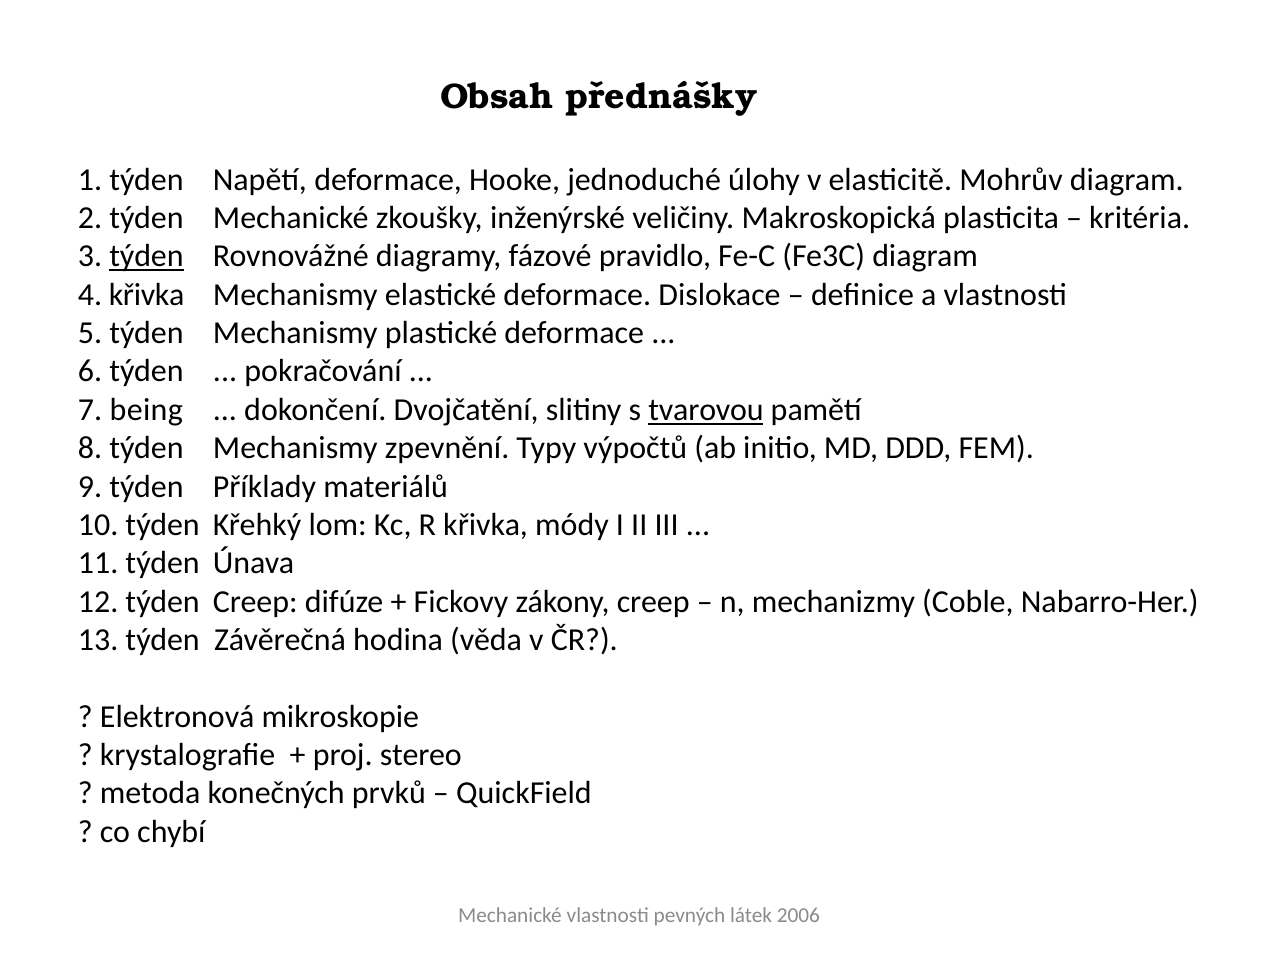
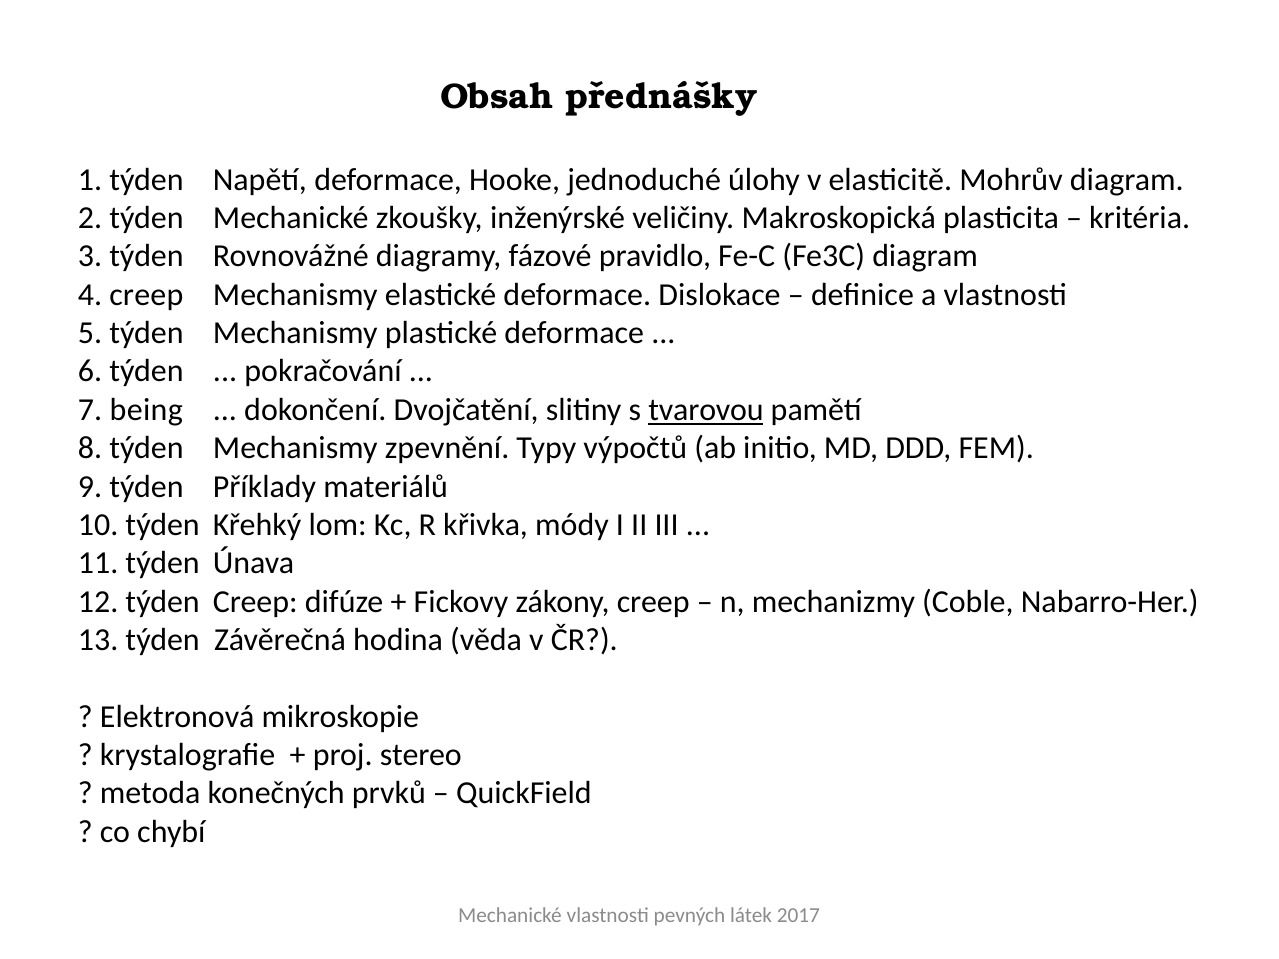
týden underline: present -> none (146, 256)
4 křivka: křivka -> creep (146, 295)
2006: 2006 -> 2017 (798, 916)
